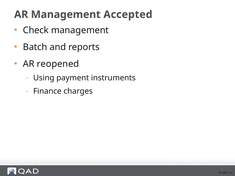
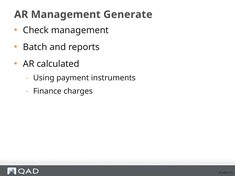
Accepted: Accepted -> Generate (128, 15)
reopened: reopened -> calculated (58, 64)
